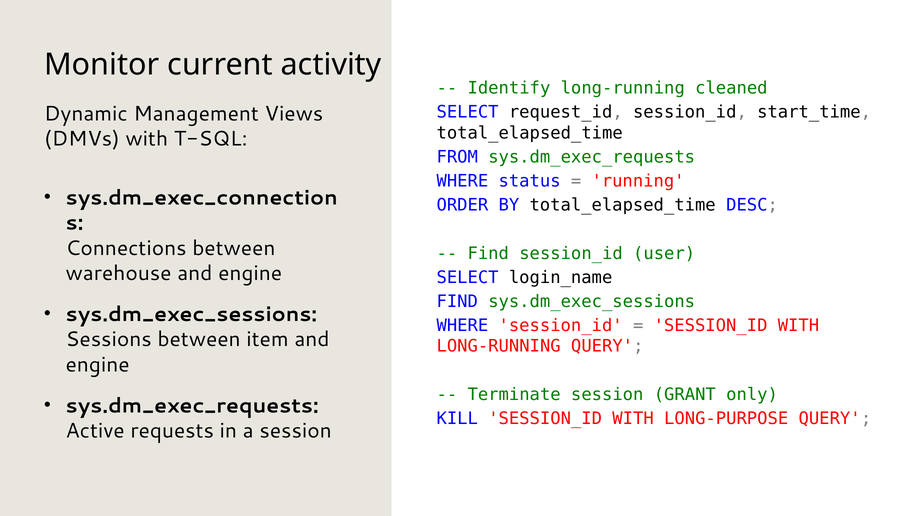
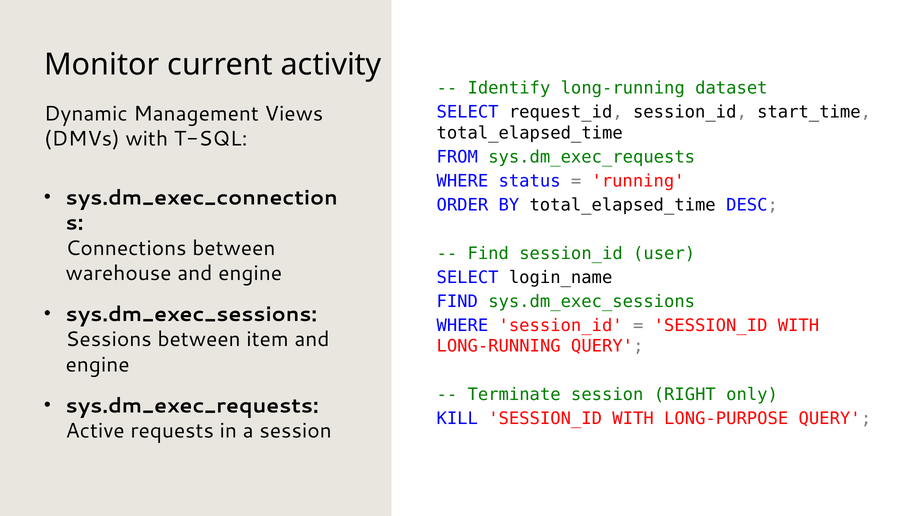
cleaned: cleaned -> dataset (731, 88)
GRANT: GRANT -> RIGHT (685, 394)
